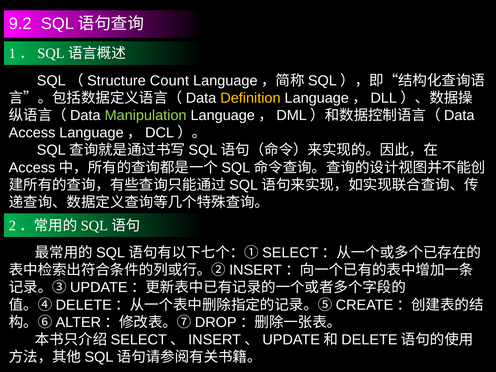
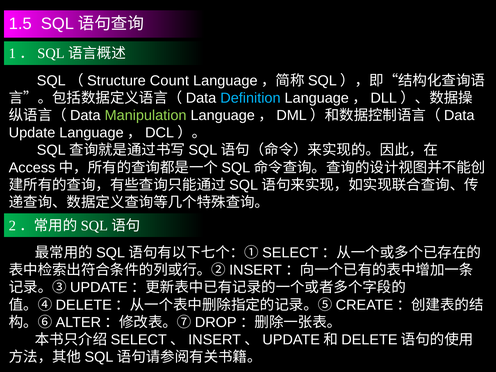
9.2: 9.2 -> 1.5 (20, 24)
Definition colour: yellow -> light blue (250, 98)
Access: Access -> Update (32, 133)
